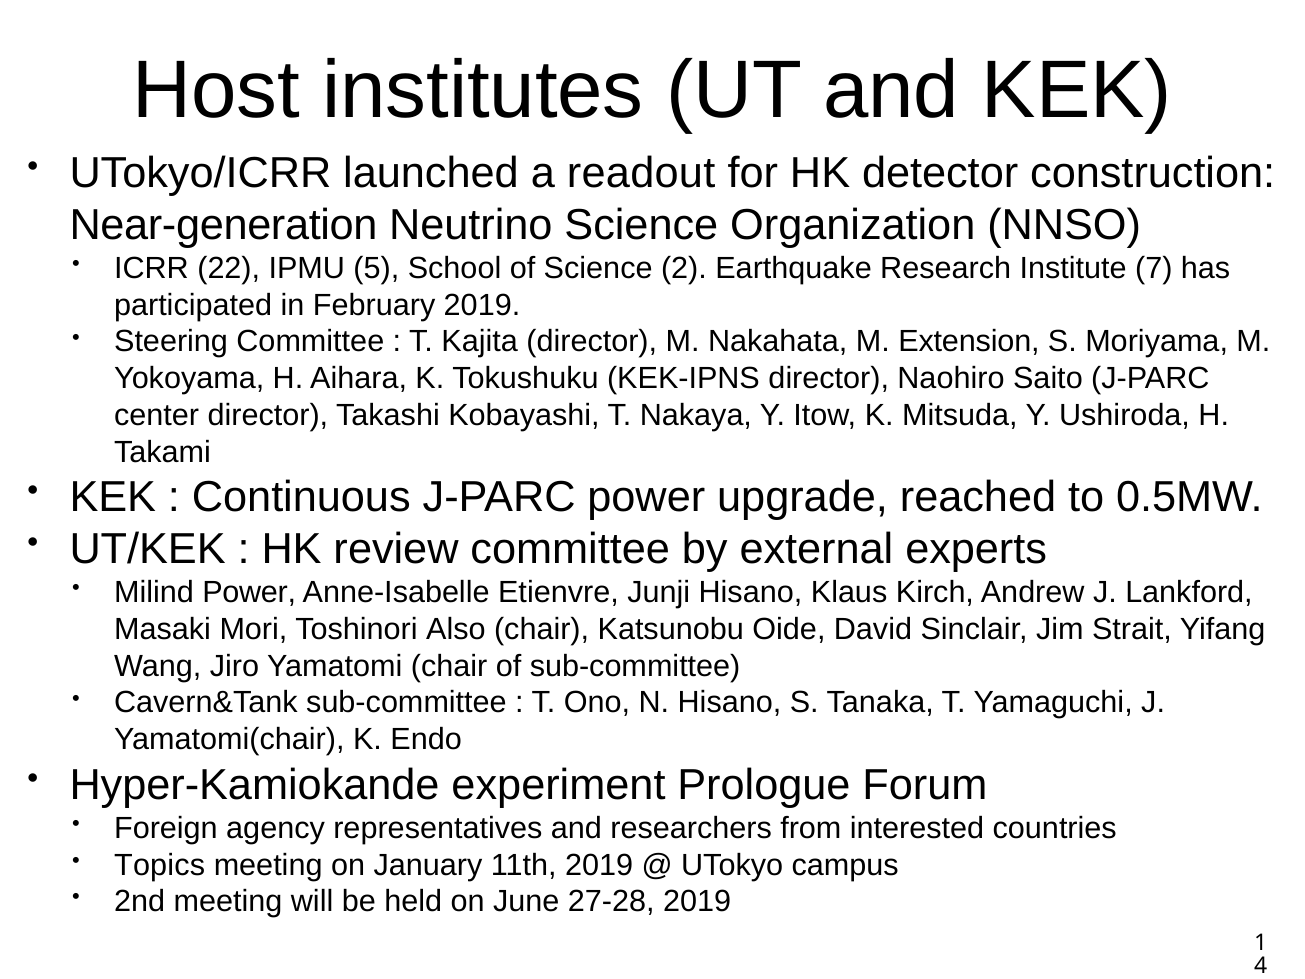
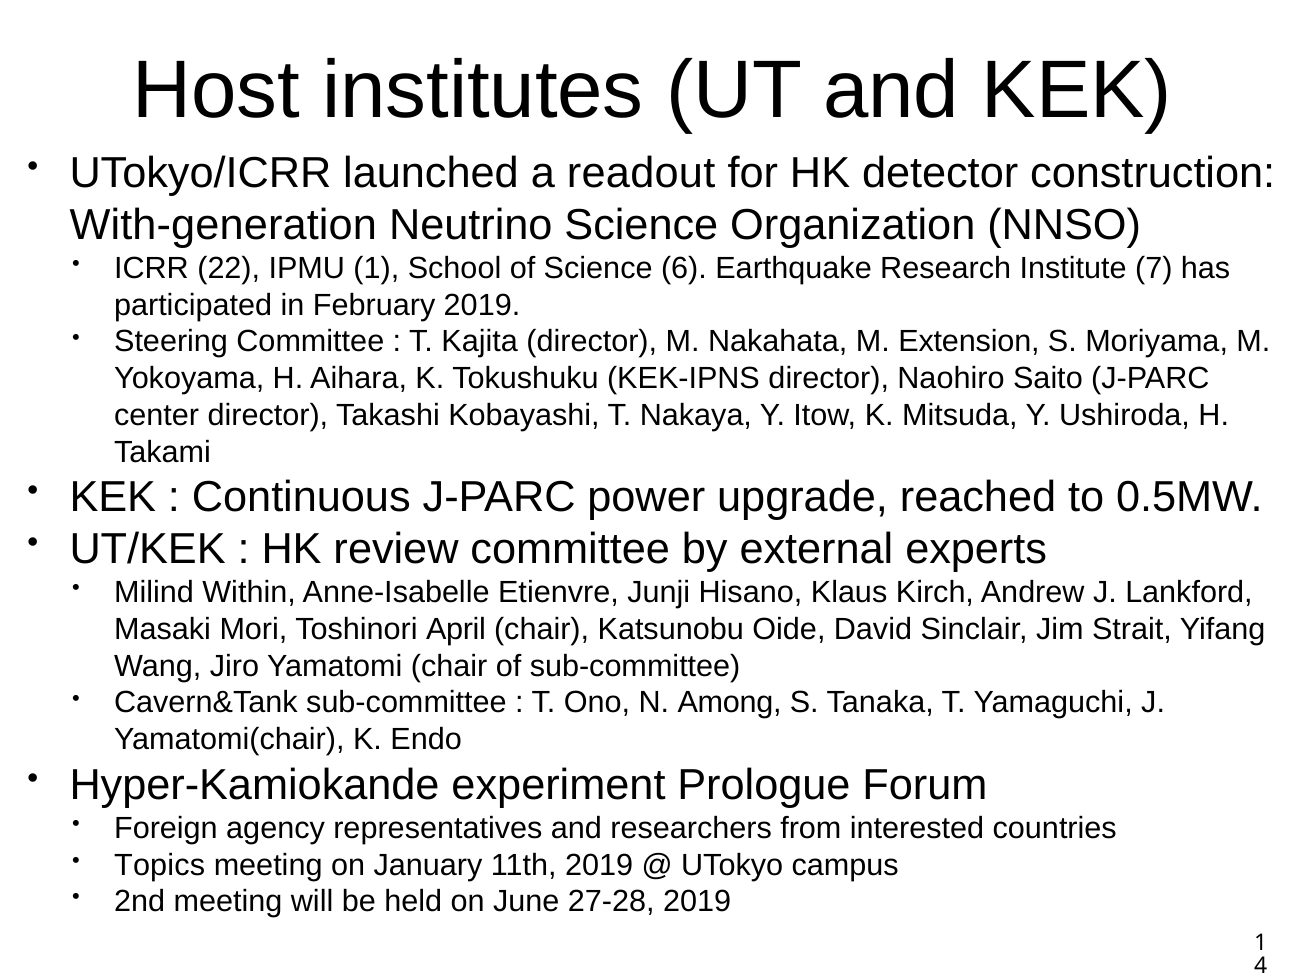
Near-generation: Near-generation -> With-generation (223, 225)
IPMU 5: 5 -> 1 (376, 268)
2: 2 -> 6 (684, 268)
Milind Power: Power -> Within (249, 593)
Also: Also -> April (456, 629)
N Hisano: Hisano -> Among (730, 703)
